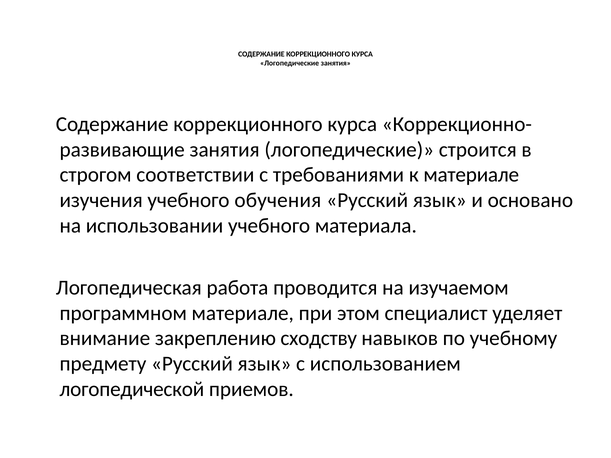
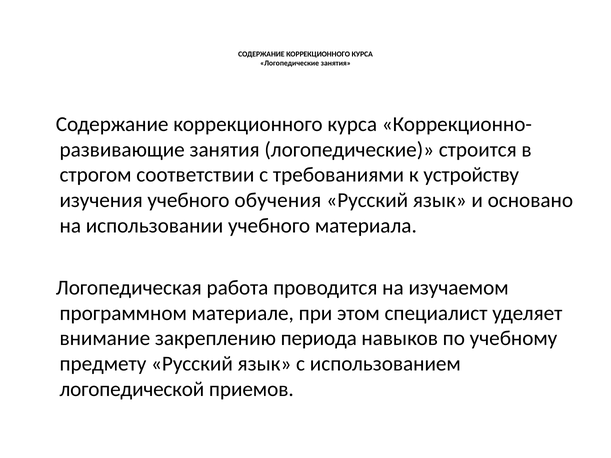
к материале: материале -> устройству (471, 175)
сходству: сходству -> периода (319, 339)
